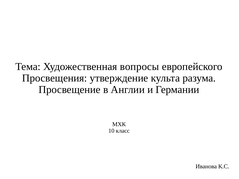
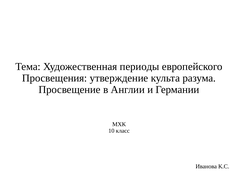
вопросы: вопросы -> периоды (140, 67)
